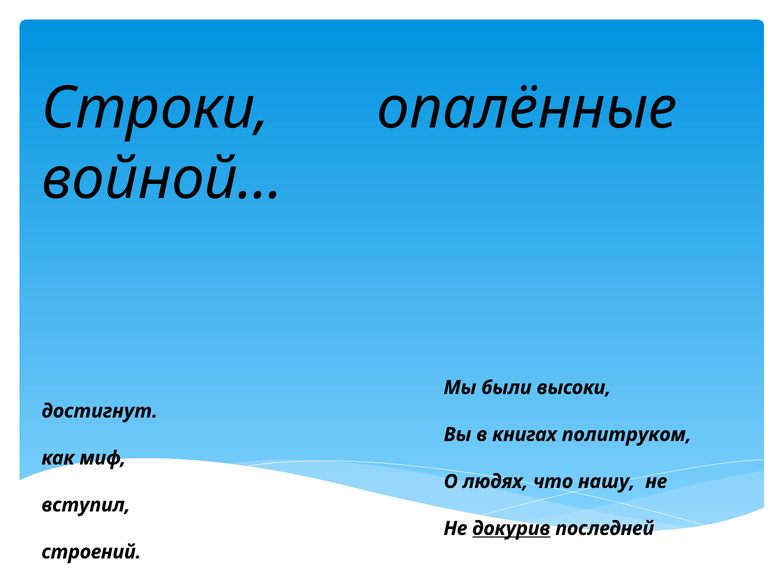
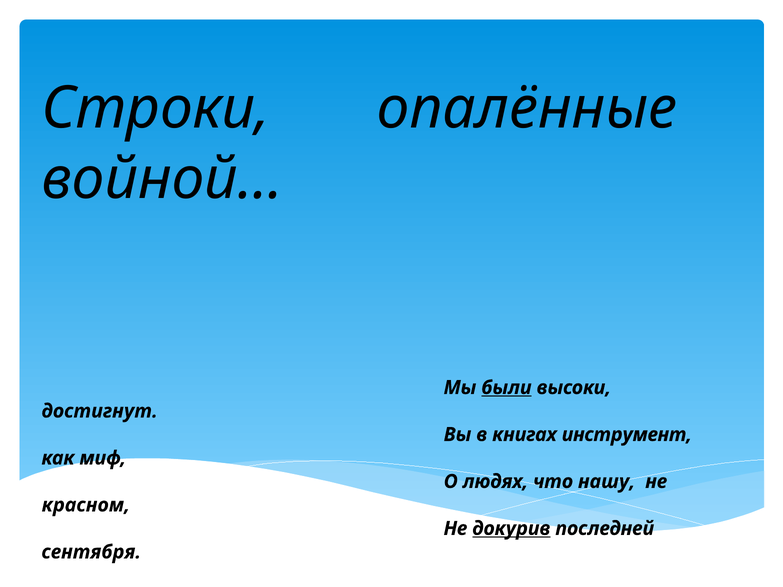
были underline: none -> present (506, 388)
политруком: политруком -> инструмент (627, 435)
вступил: вступил -> красном (86, 505)
строений: строений -> сентября (91, 552)
